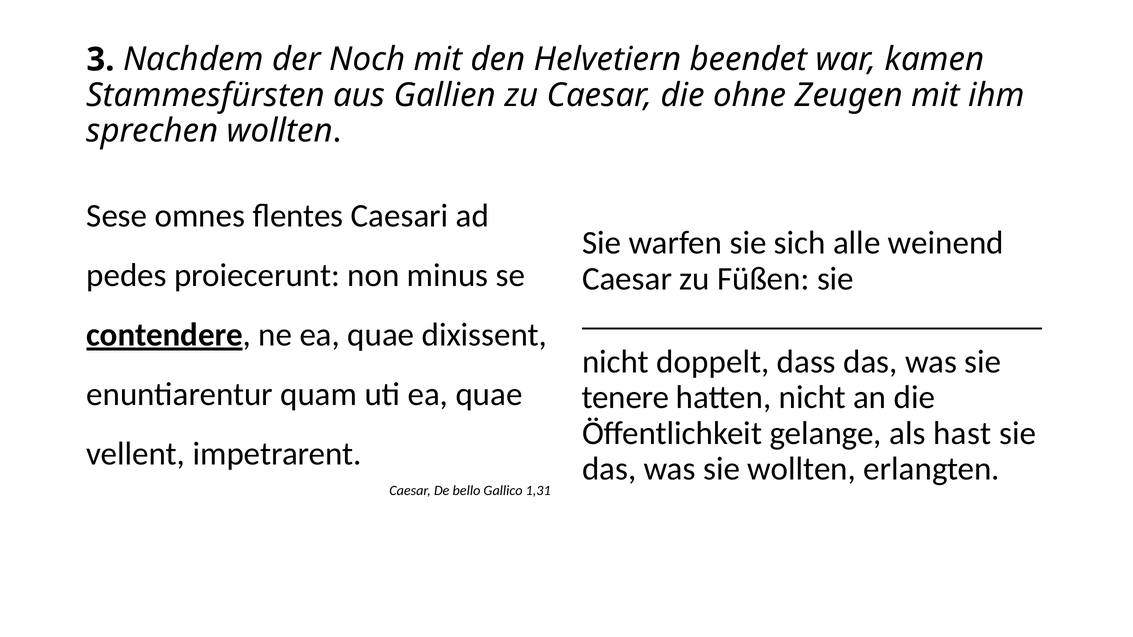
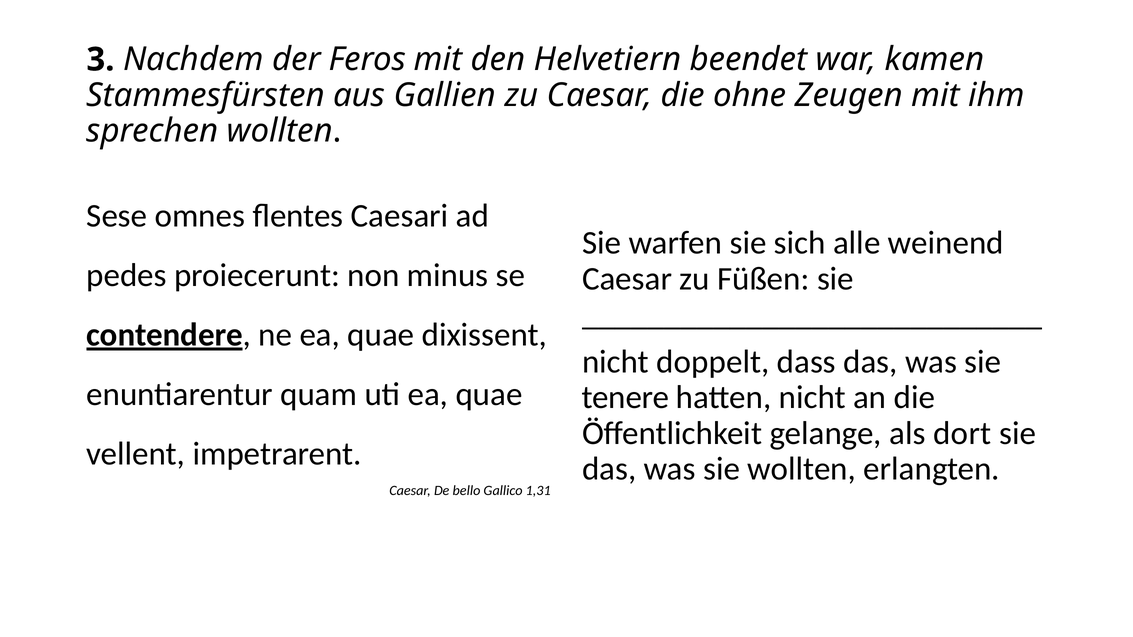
Noch: Noch -> Feros (367, 60)
hast: hast -> dort (962, 433)
